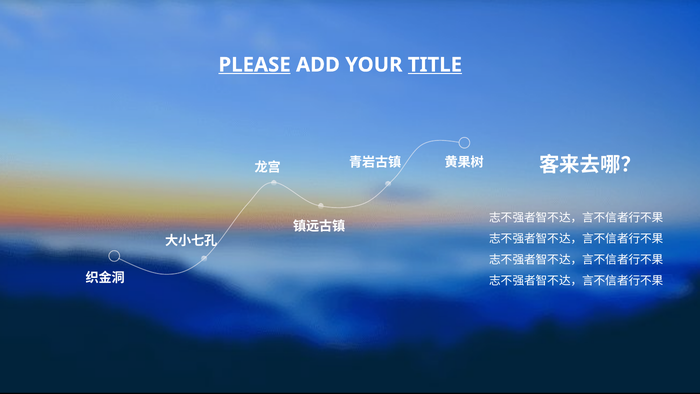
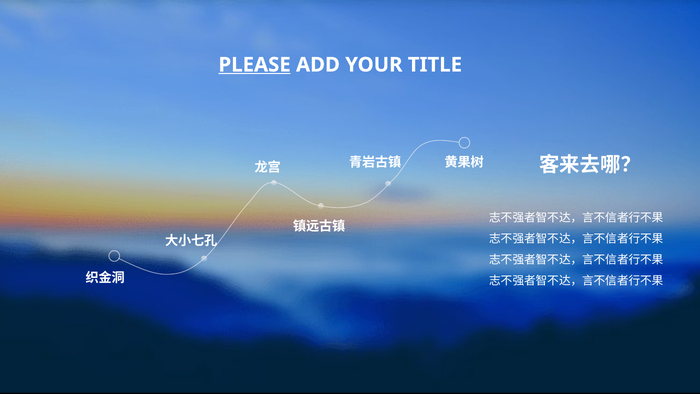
TITLE underline: present -> none (435, 65)
